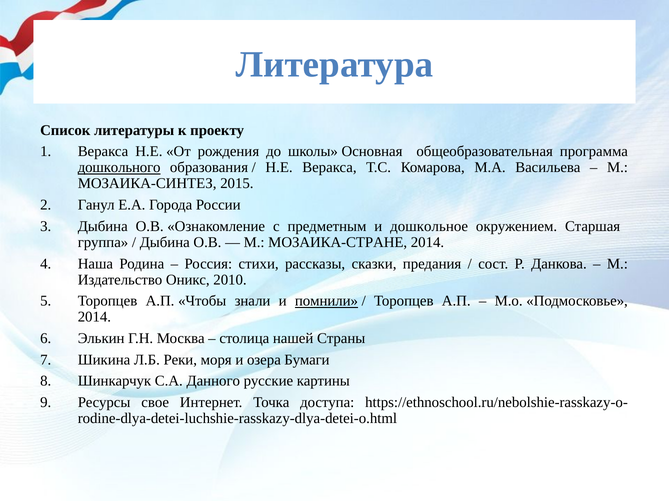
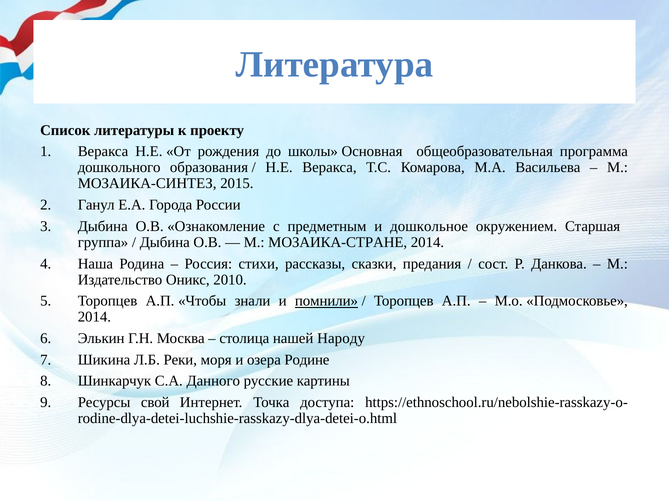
дошкольного underline: present -> none (119, 168)
Страны: Страны -> Народу (341, 339)
Бумаги: Бумаги -> Родине (307, 360)
свое: свое -> свой (155, 403)
